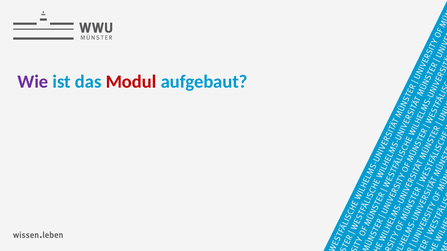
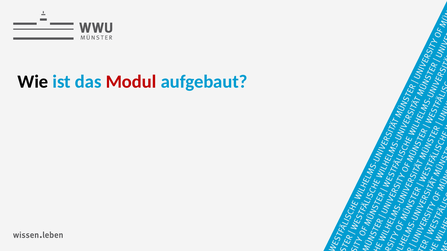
Wie colour: purple -> black (33, 82)
